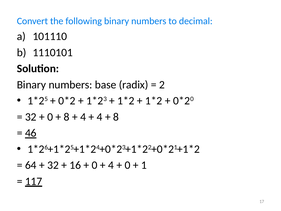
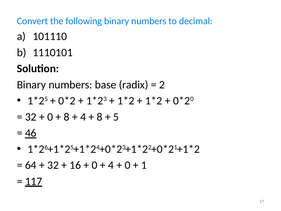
4: 4 -> 8 (100, 117)
8: 8 -> 5 (116, 117)
